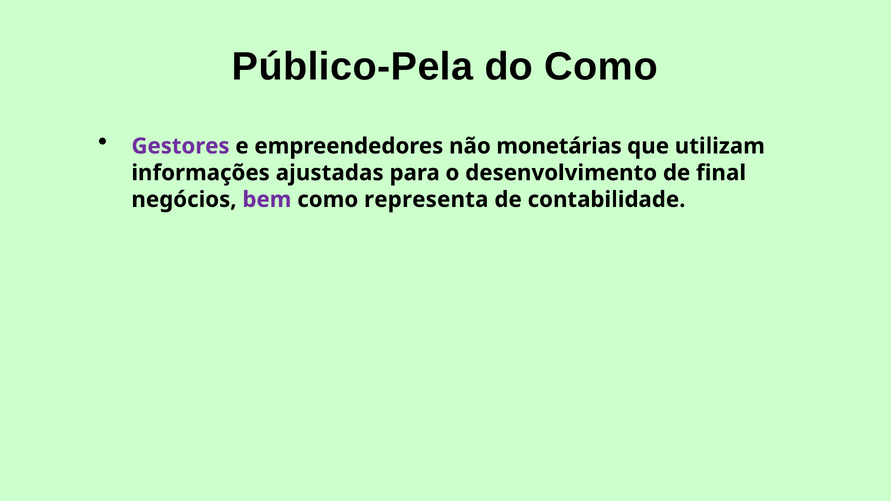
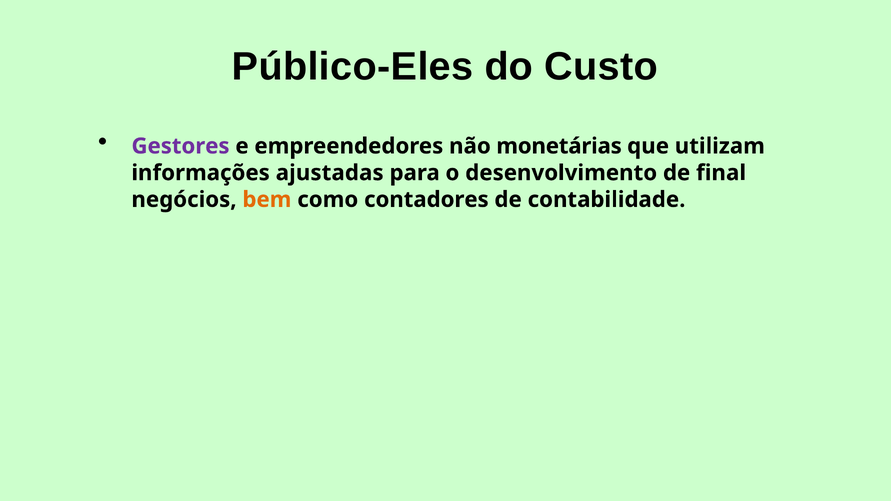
Público-Pela: Público-Pela -> Público-Eles (353, 67)
do Como: Como -> Custo (601, 67)
bem colour: purple -> orange (267, 200)
representa: representa -> contadores (426, 200)
